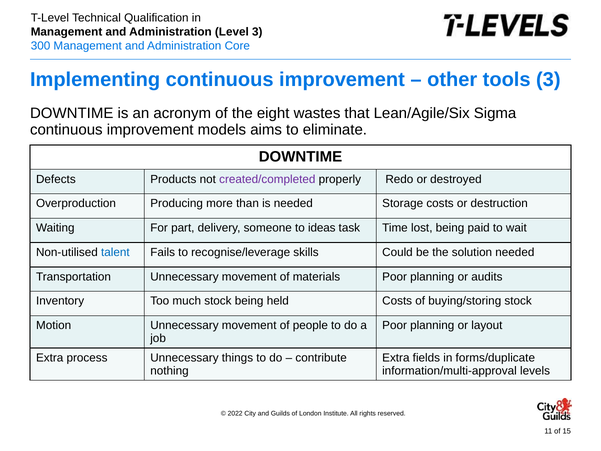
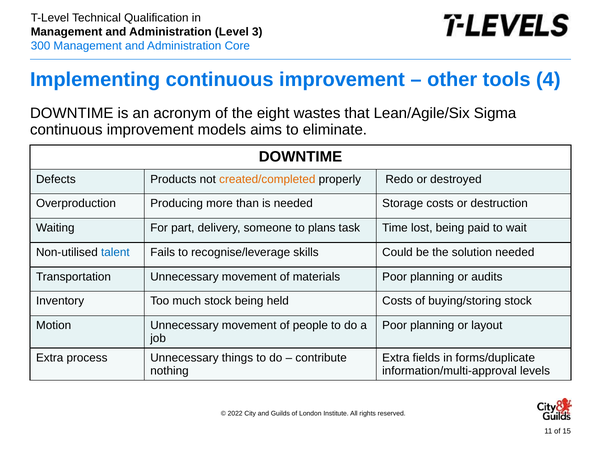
tools 3: 3 -> 4 (548, 80)
created/completed colour: purple -> orange (267, 179)
ideas: ideas -> plans (322, 228)
